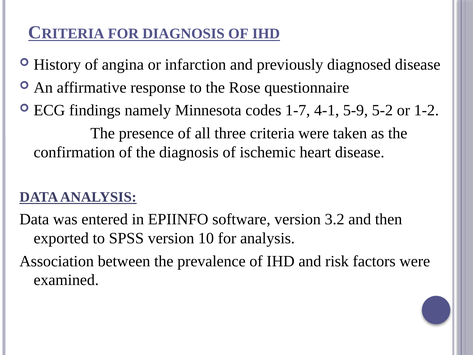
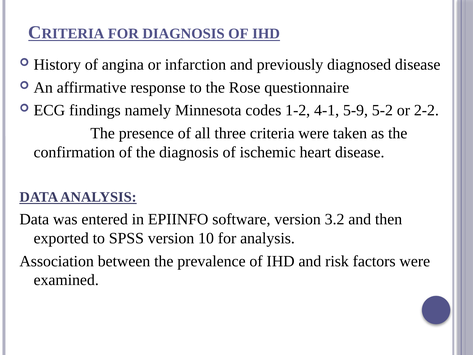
1-7: 1-7 -> 1-2 (298, 110)
1-2: 1-2 -> 2-2 (426, 110)
